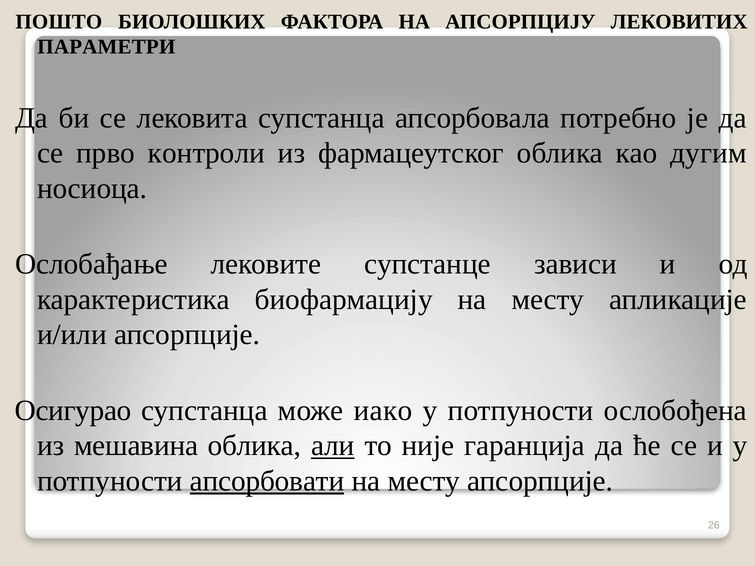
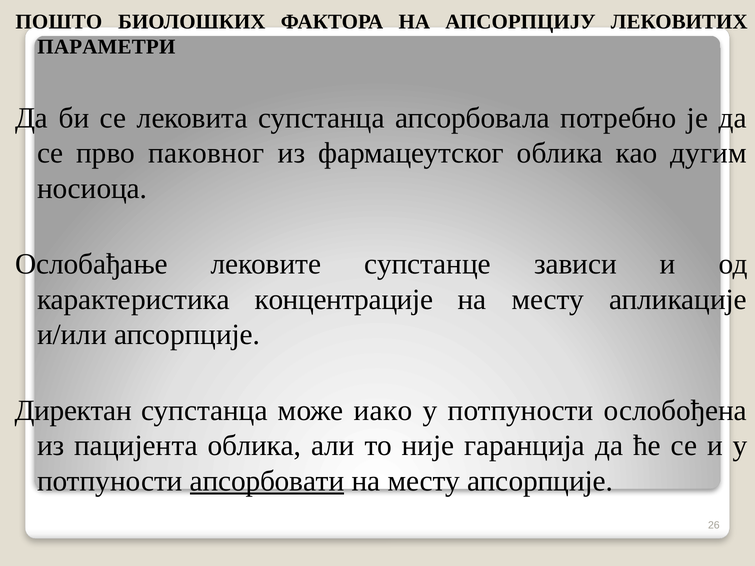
контроли: контроли -> паковног (206, 153)
биофармацију: биофармацију -> концентрације (344, 300)
Осигурао: Осигурао -> Директан (73, 411)
мешавина: мешавина -> пацијента (136, 446)
али underline: present -> none (333, 446)
